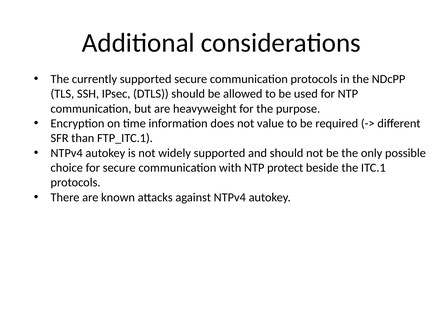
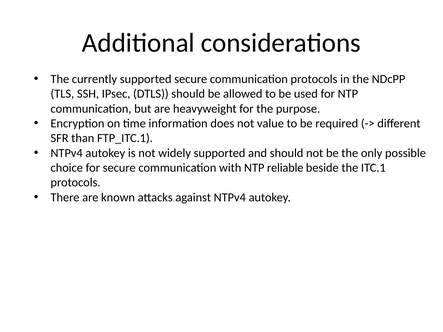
protect: protect -> reliable (285, 168)
